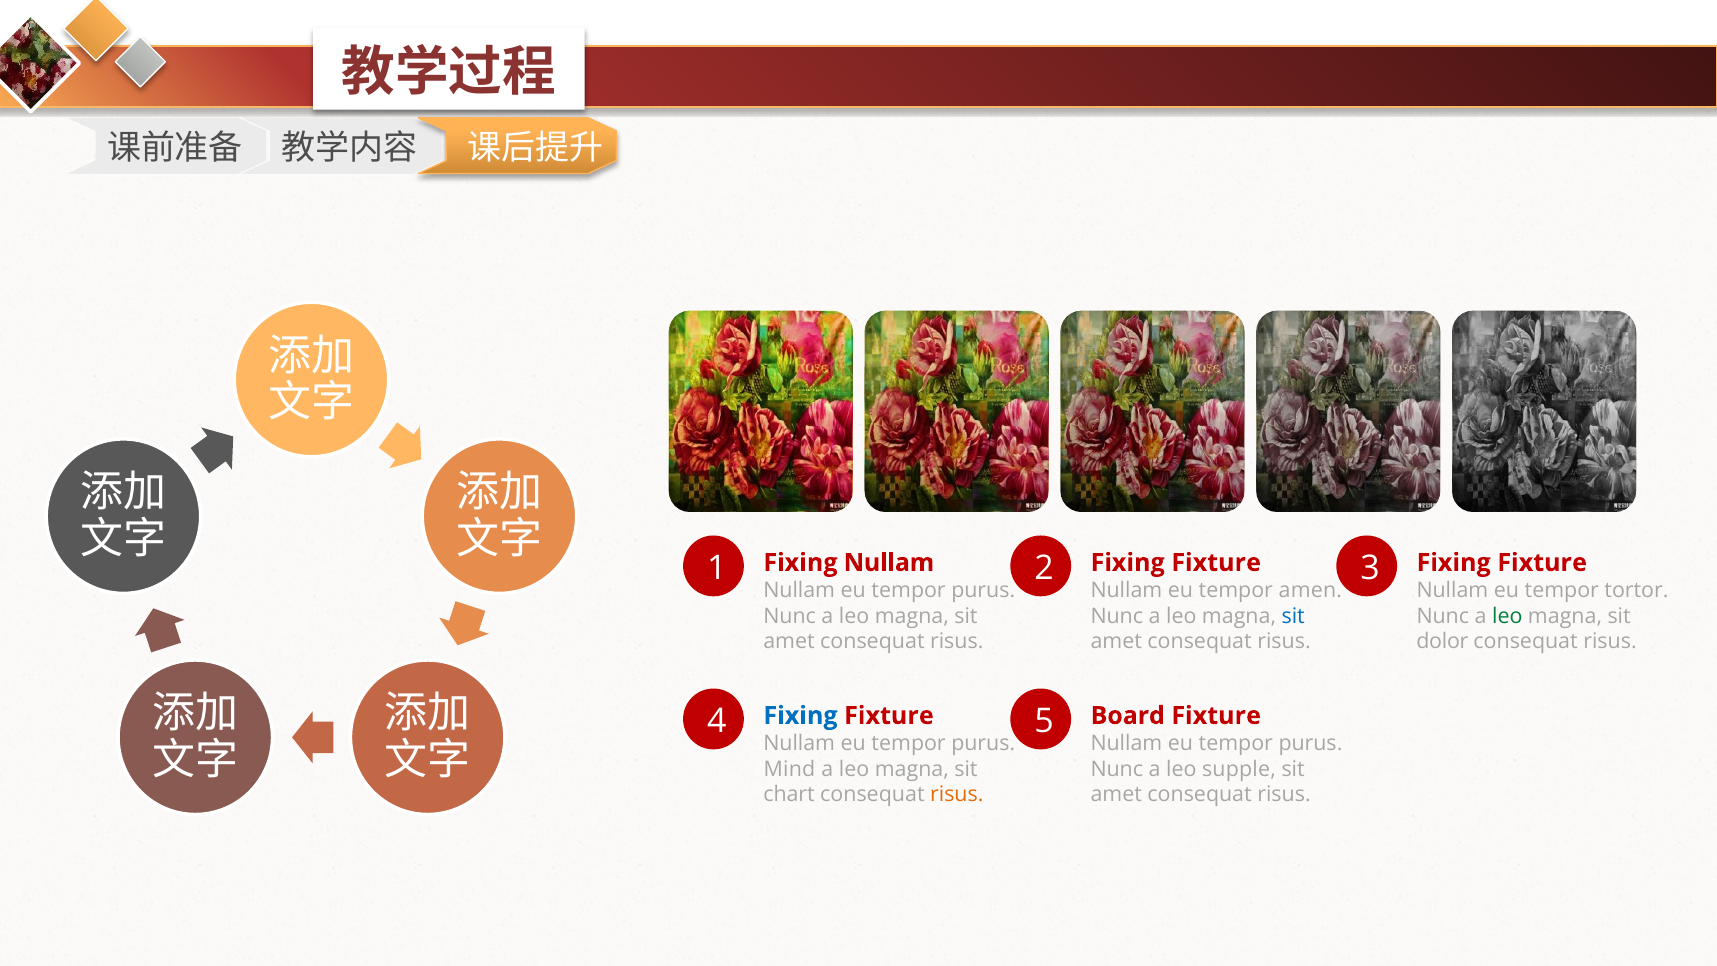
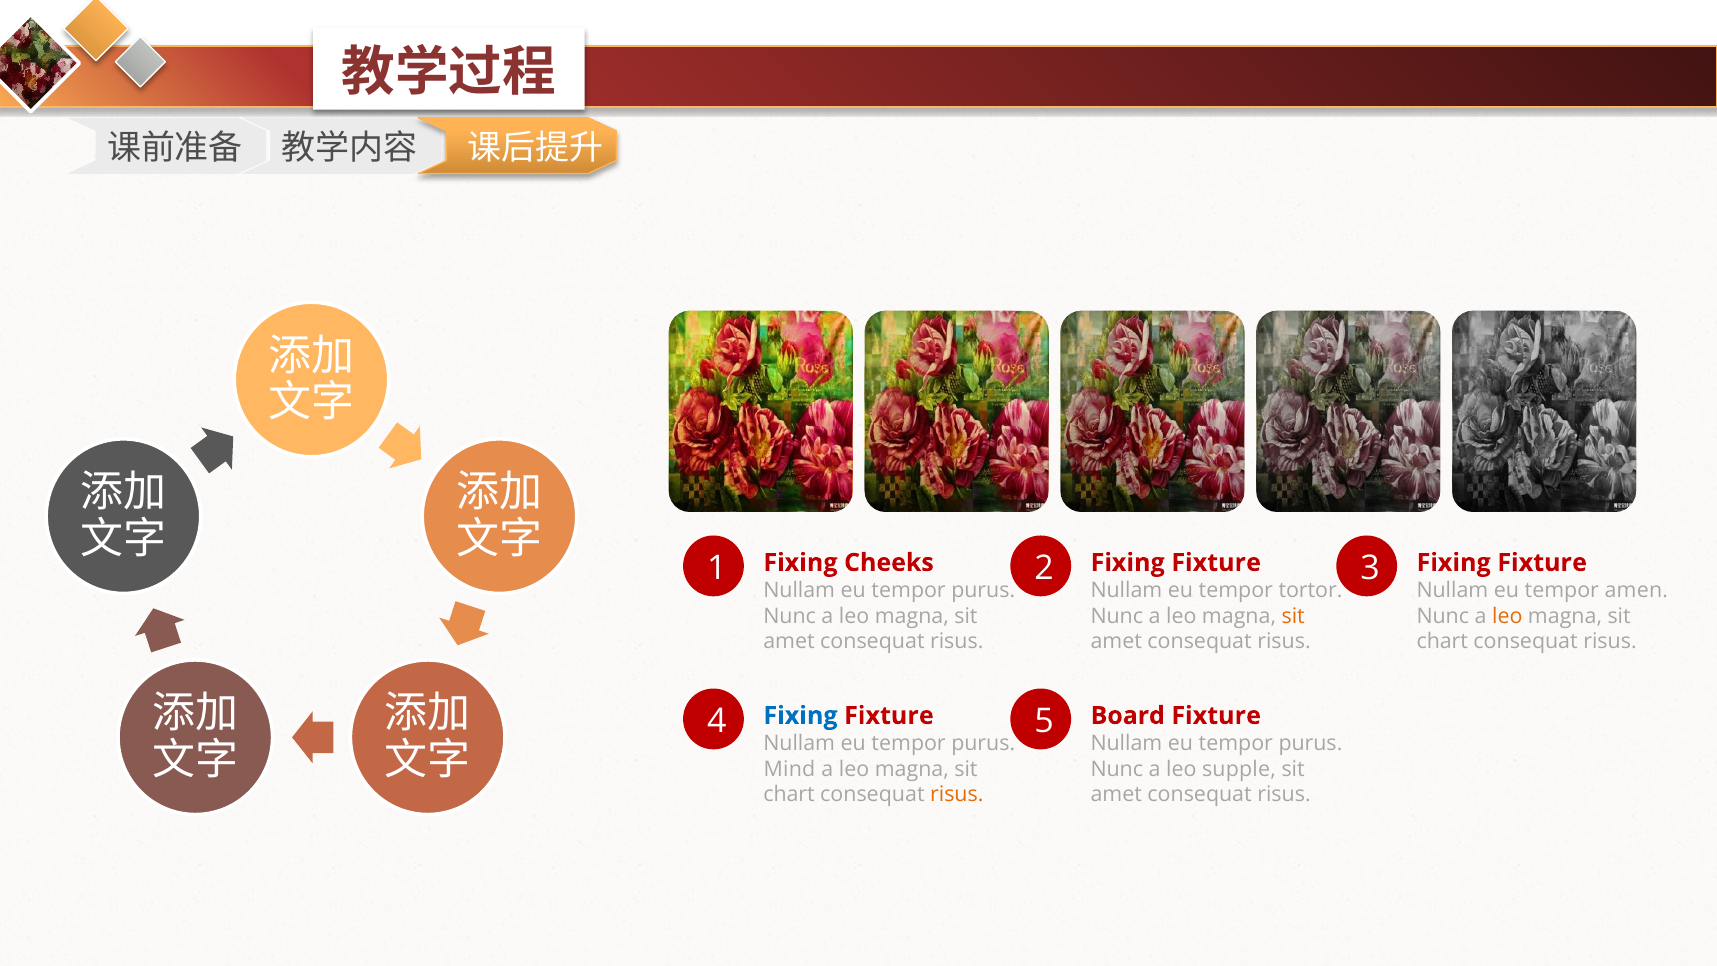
Fixing Nullam: Nullam -> Cheeks (889, 563)
amen: amen -> tortor (1310, 590)
tortor: tortor -> amen (1636, 590)
sit colour: blue -> orange (1293, 616)
leo colour: green -> orange (1507, 616)
dolor: dolor -> chart (1442, 642)
